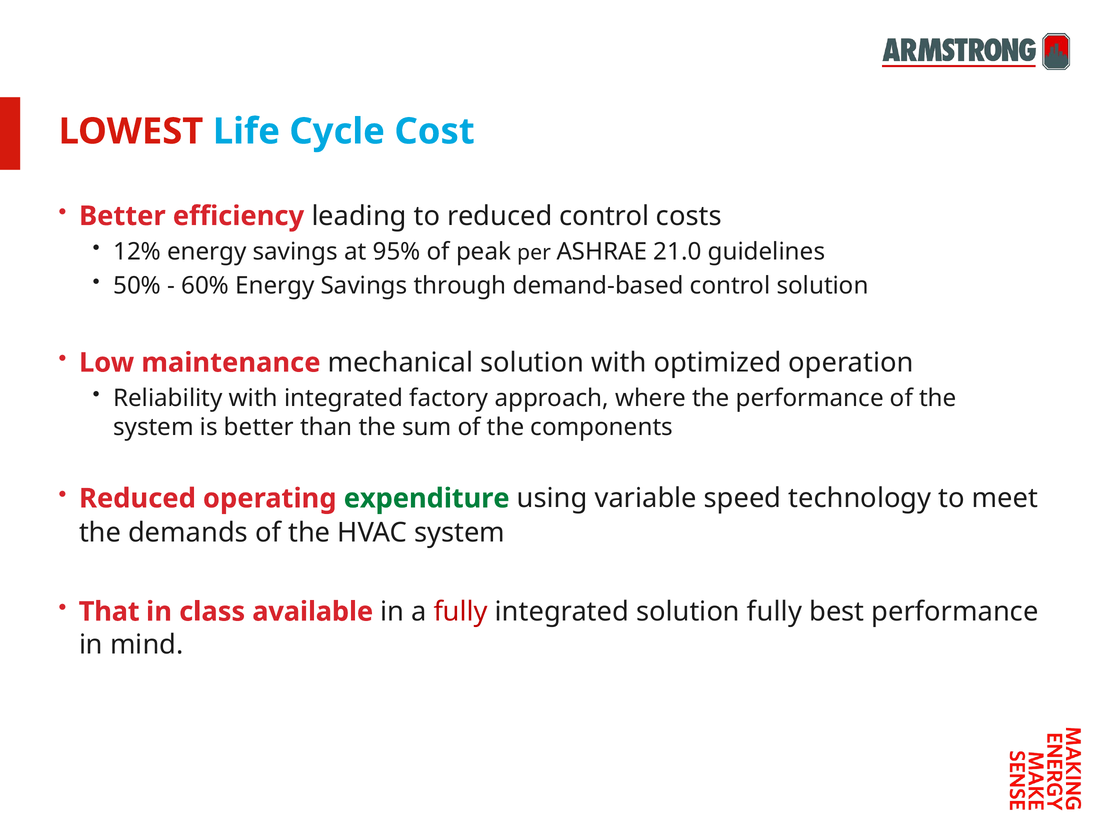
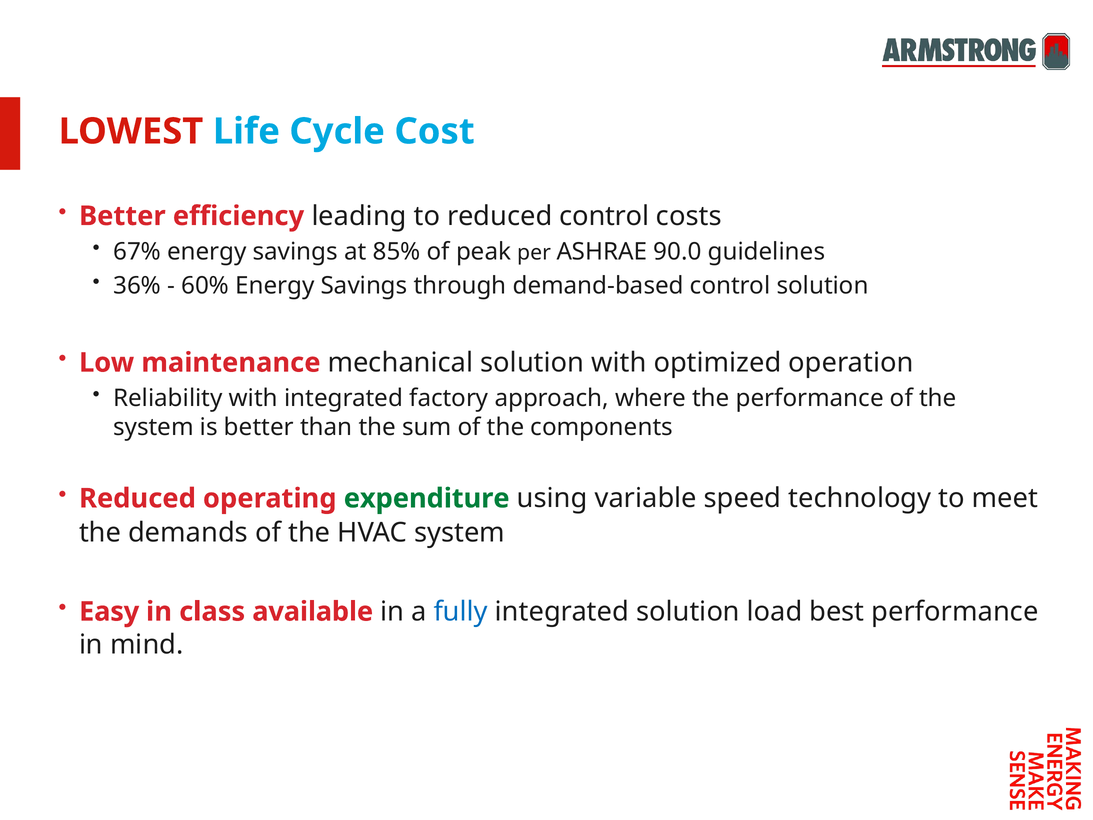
12%: 12% -> 67% (137, 252)
95%: 95% -> 85% (397, 252)
21.0: 21.0 -> 90.0 (677, 252)
50%: 50% -> 36% (137, 286)
That: That -> Easy (109, 611)
fully colour: red -> blue (461, 611)
solution fully: fully -> load (775, 611)
